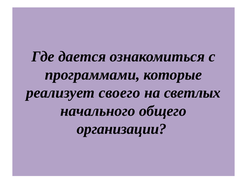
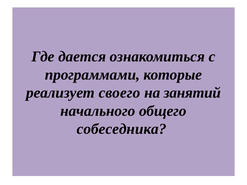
светлых: светлых -> занятий (192, 93)
организации: организации -> собеседника (122, 129)
